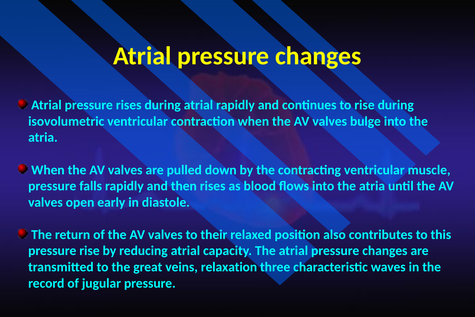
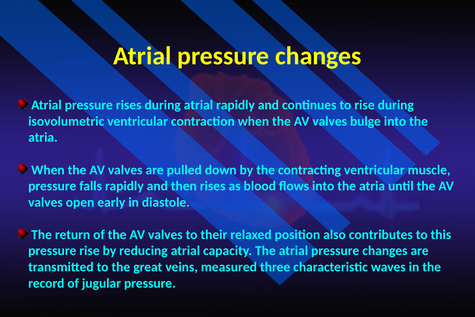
relaxation: relaxation -> measured (229, 267)
